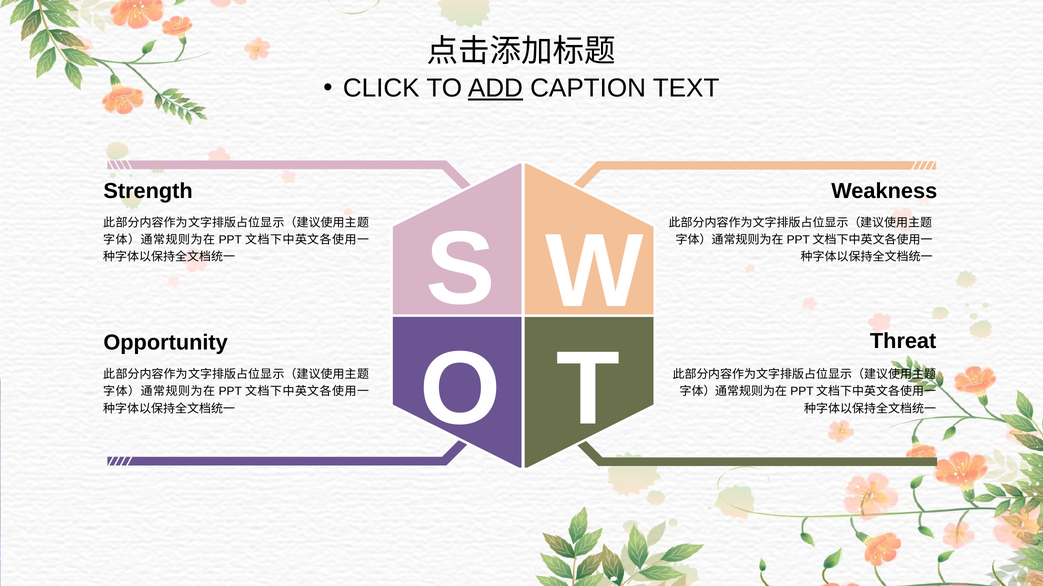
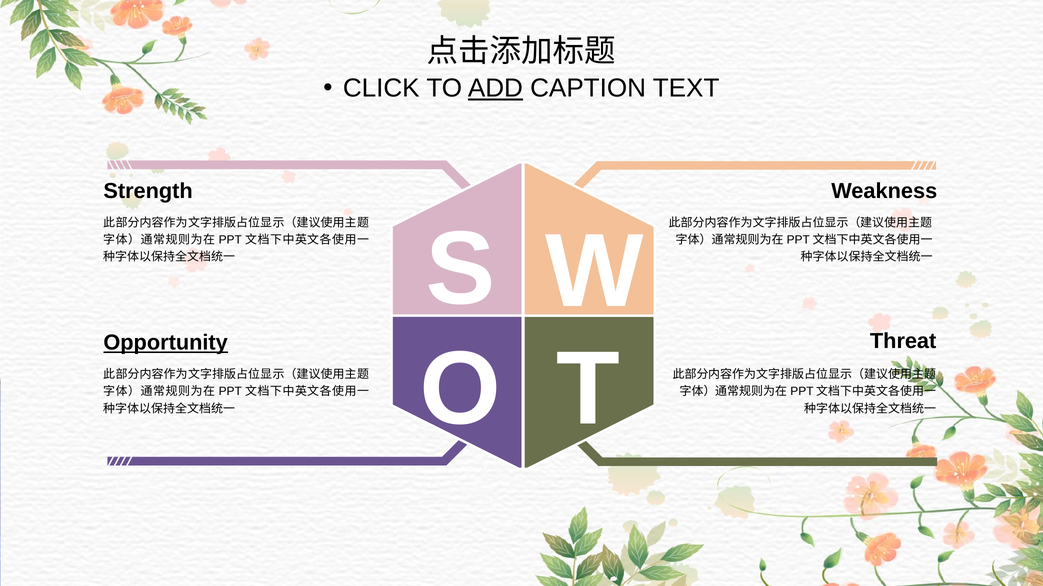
Opportunity underline: none -> present (166, 343)
